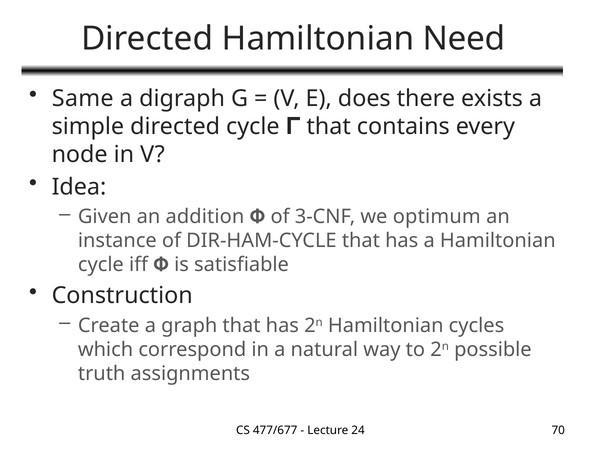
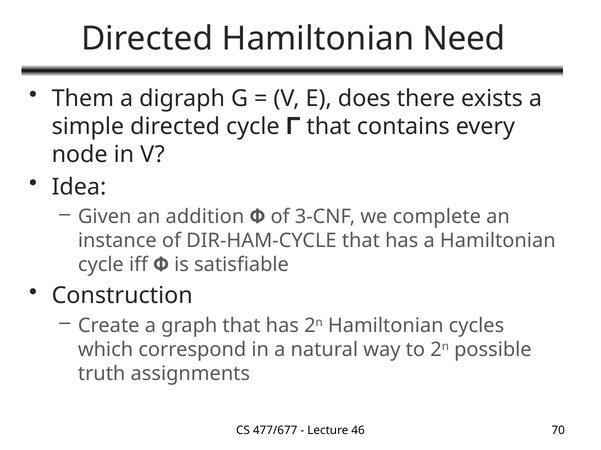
Same: Same -> Them (83, 98)
optimum: optimum -> complete (437, 217)
24: 24 -> 46 (358, 431)
